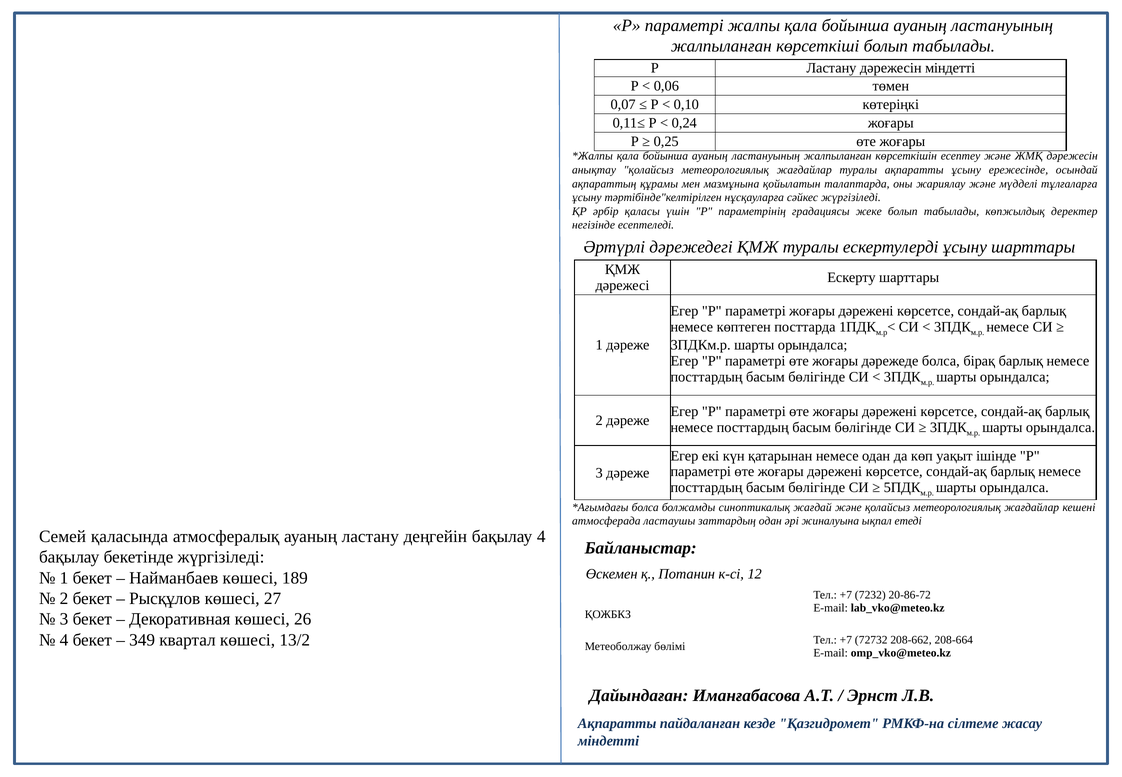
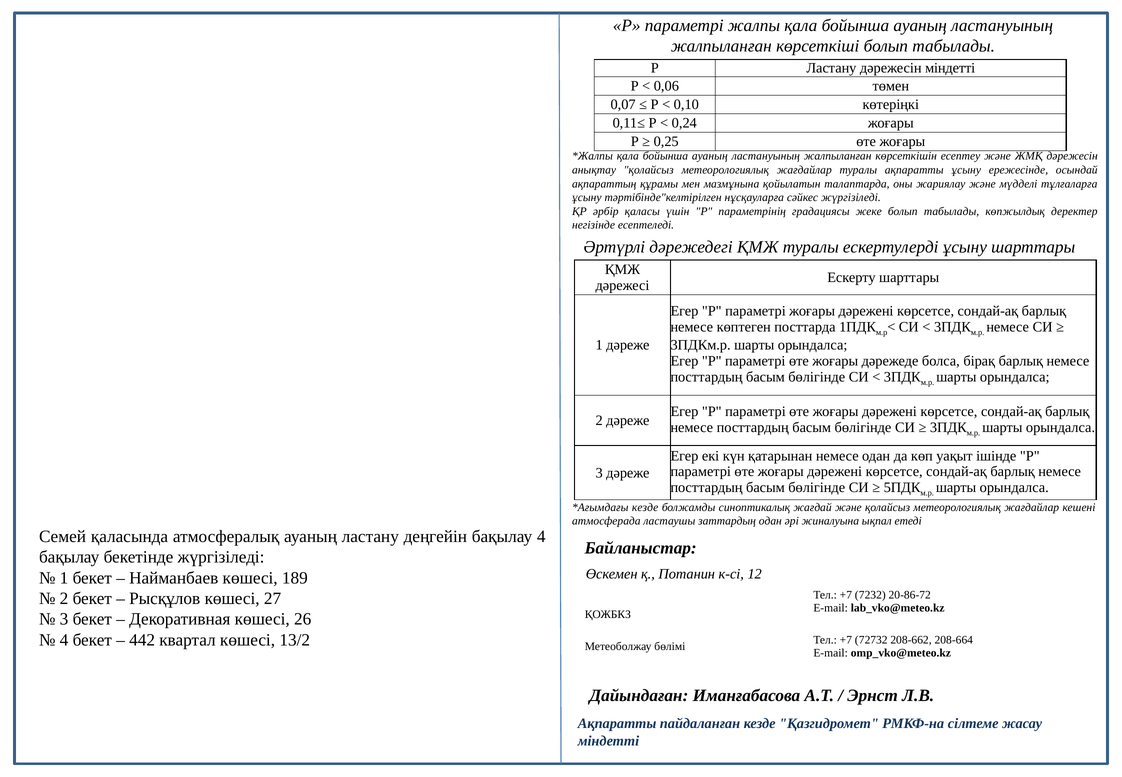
болса: болса -> кезде (645, 507)
349: 349 -> 442 (142, 640)
